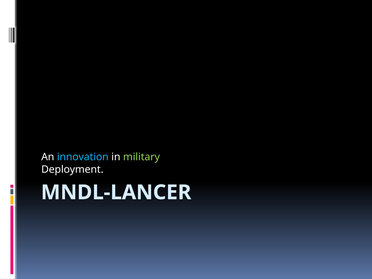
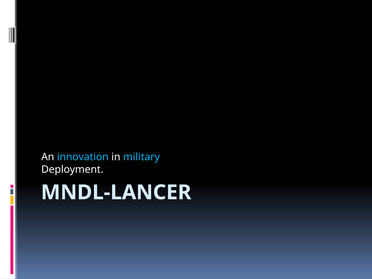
military colour: light green -> light blue (141, 157)
